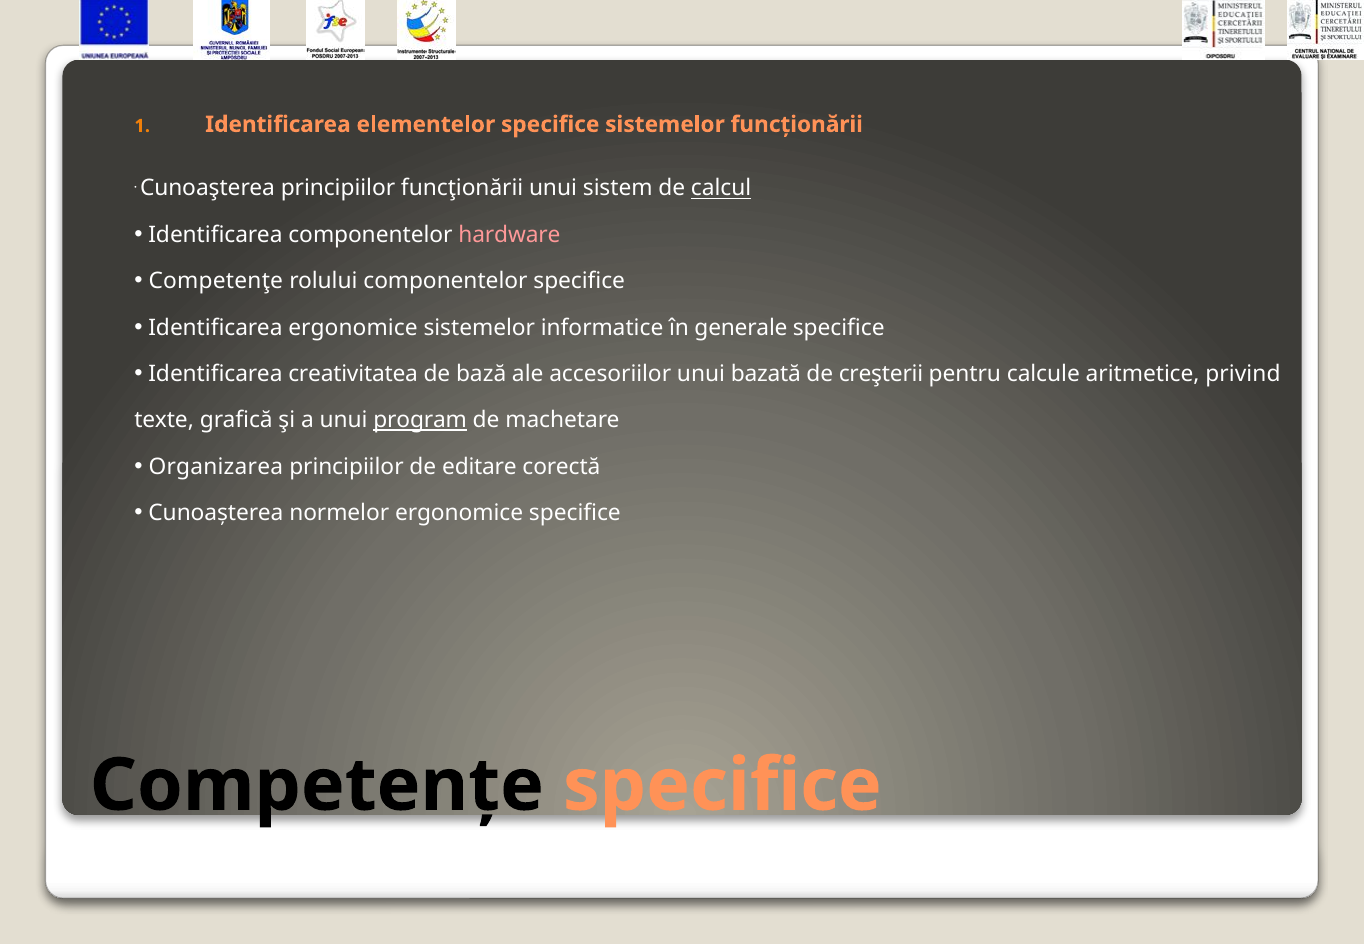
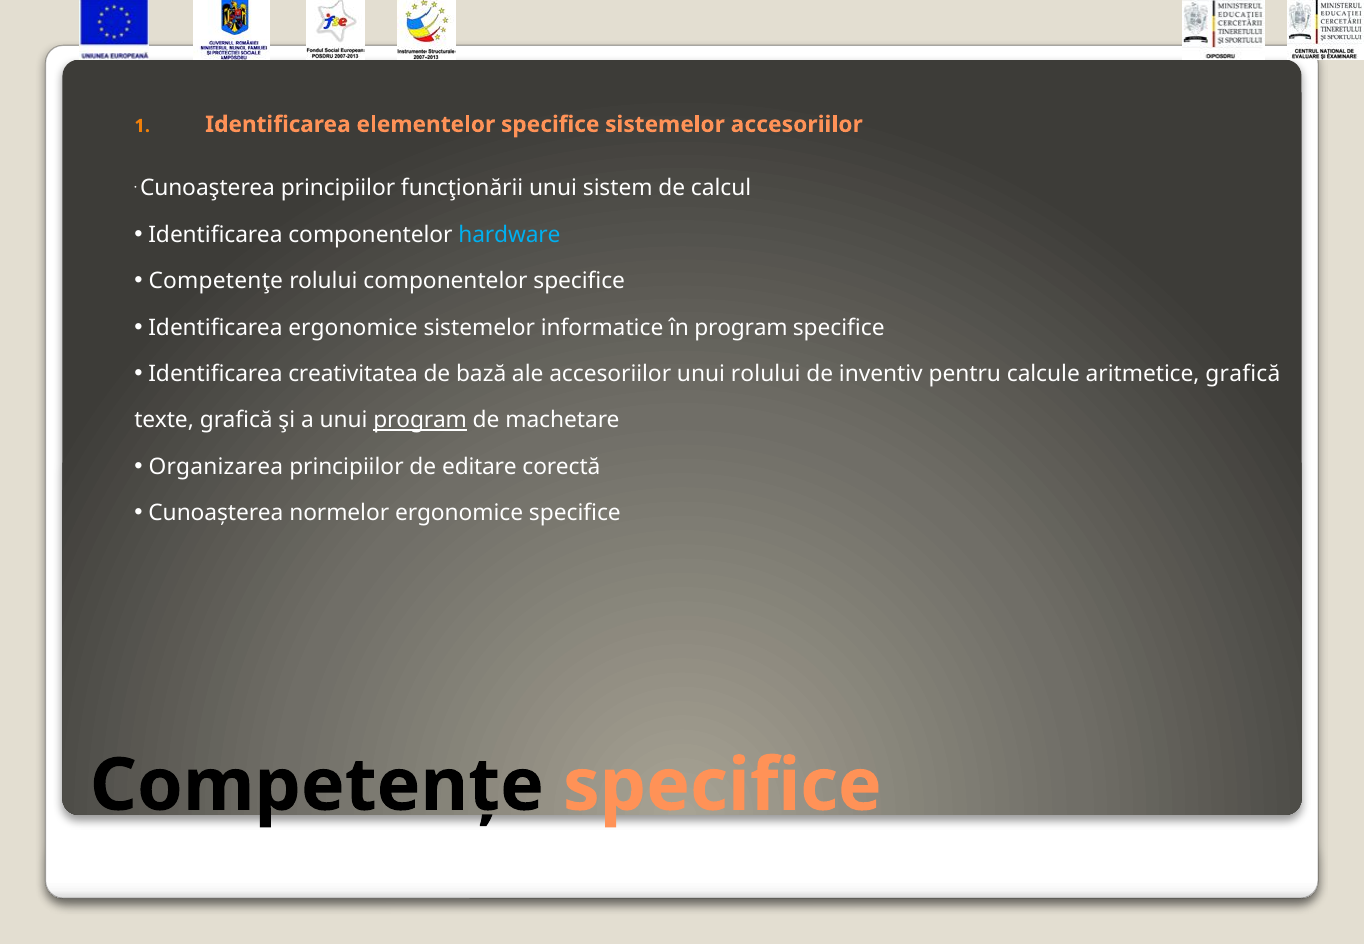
sistemelor funcţionării: funcţionării -> accesoriilor (797, 124)
calcul underline: present -> none (721, 189)
hardware colour: pink -> light blue (509, 235)
în generale: generale -> program (741, 328)
unui bazată: bazată -> rolului (766, 374)
creşterii: creşterii -> inventiv (881, 374)
aritmetice privind: privind -> grafică (1243, 374)
